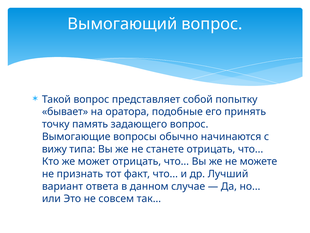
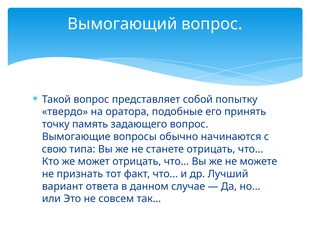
бывает: бывает -> твердо (65, 112)
вижу: вижу -> свою (54, 149)
